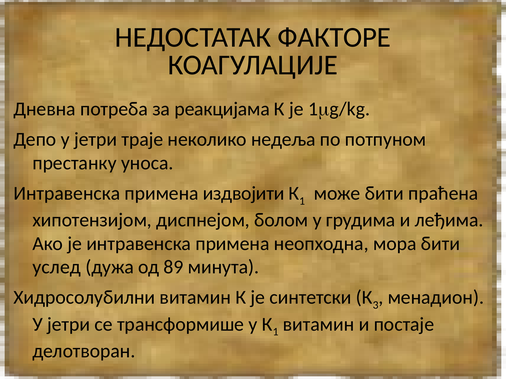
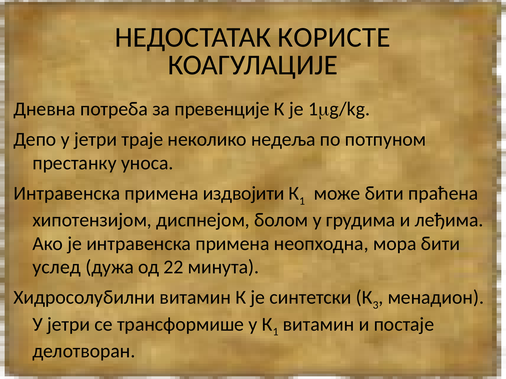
ФАКТОРЕ: ФАКТОРЕ -> КОРИСТЕ (334, 37)
реакцијама: реакцијама -> превенције (222, 109)
89: 89 -> 22 (173, 267)
